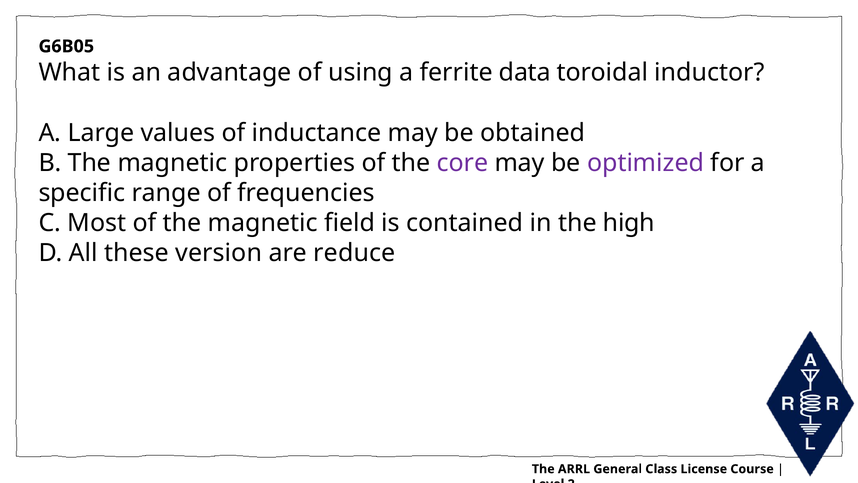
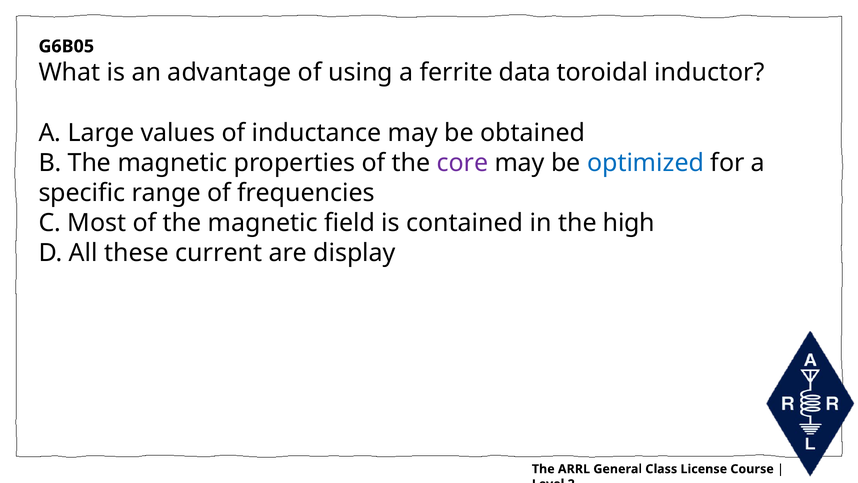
optimized colour: purple -> blue (646, 163)
version: version -> current (219, 253)
reduce: reduce -> display (354, 253)
